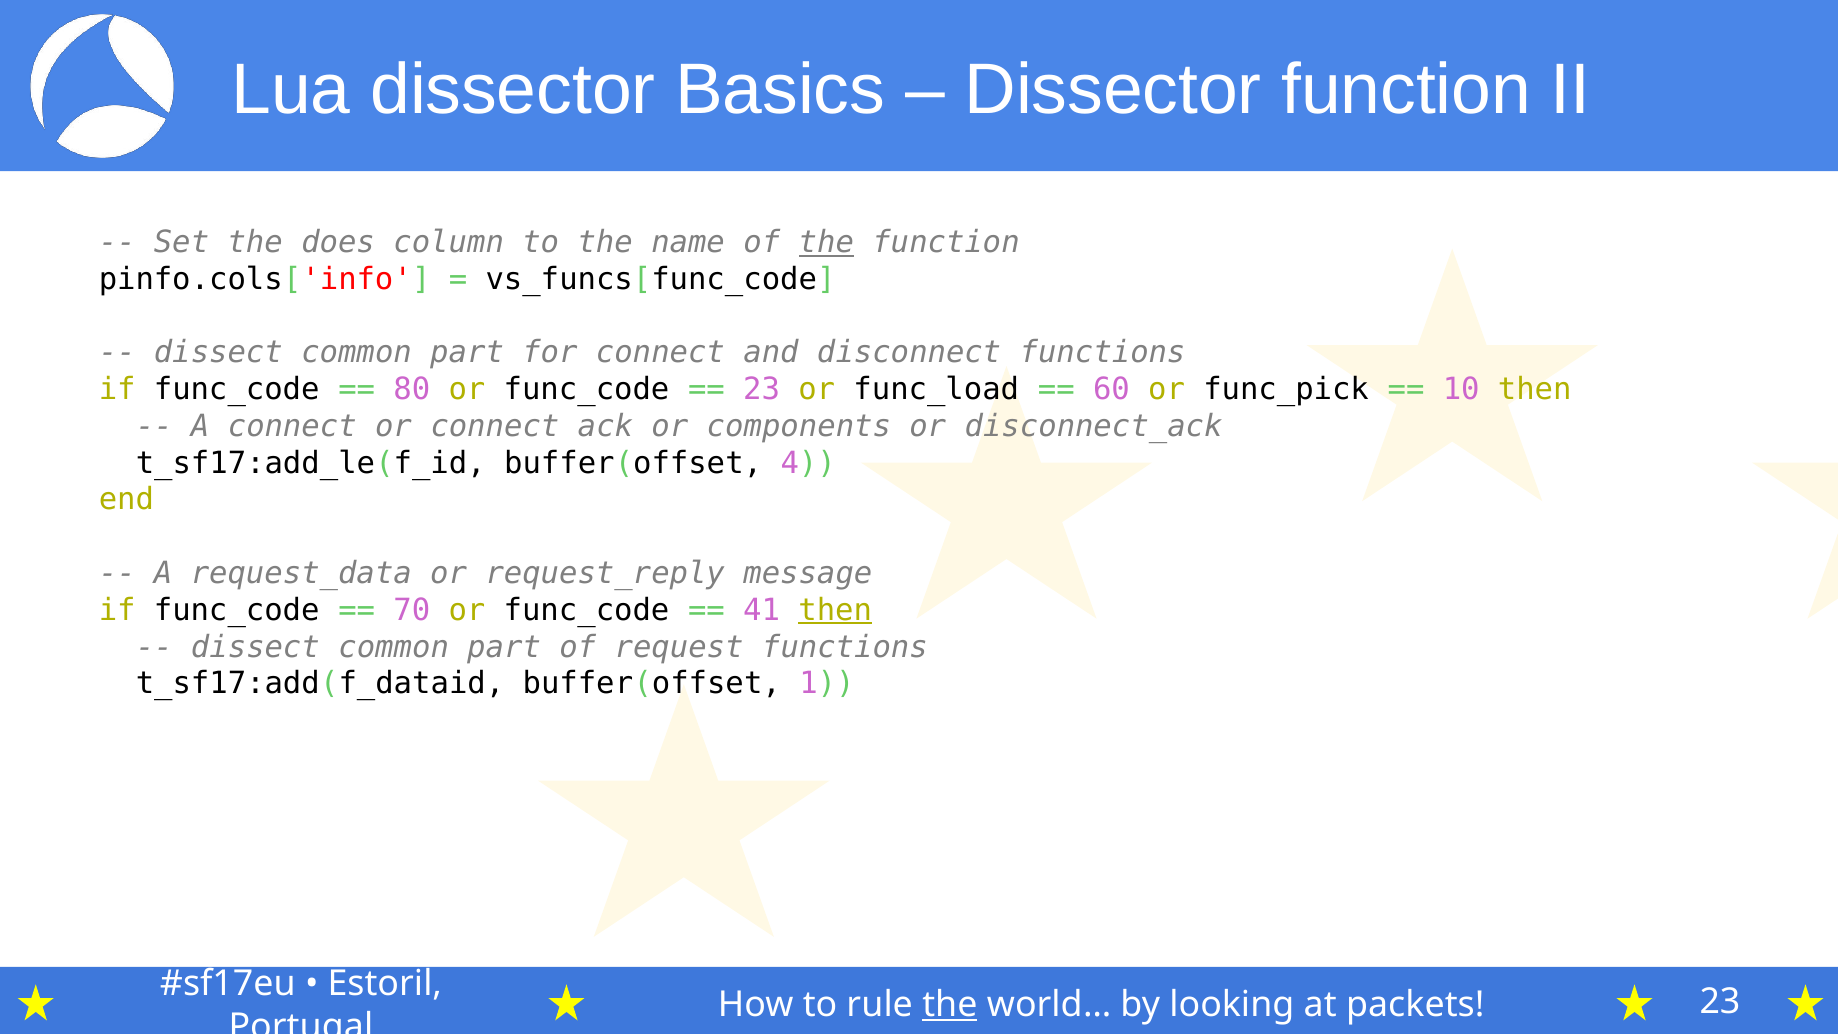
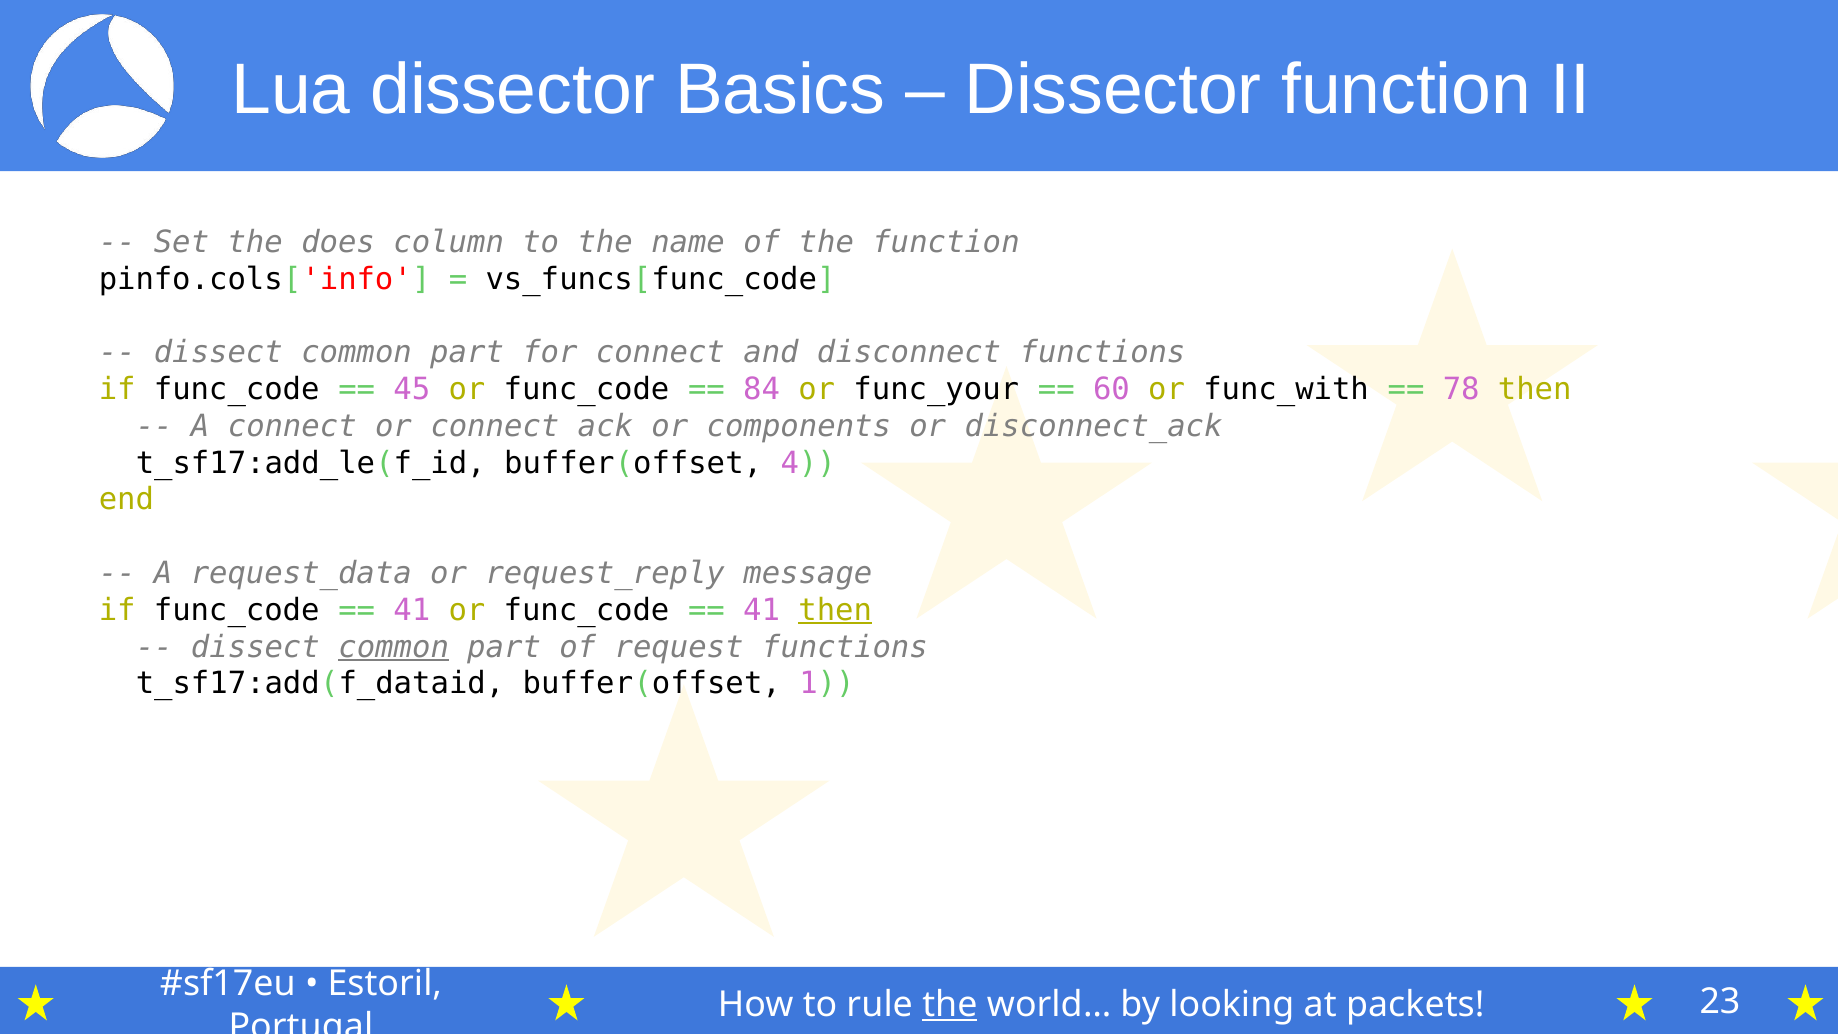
the underline: present -> none (826, 243)
80: 80 -> 45 (412, 390)
23: 23 -> 84 (762, 390)
func_load: func_load -> func_your (936, 390)
func_pick: func_pick -> func_with (1286, 390)
10: 10 -> 78 (1461, 390)
70: 70 -> 41 (412, 610)
common underline: none -> present (394, 647)
